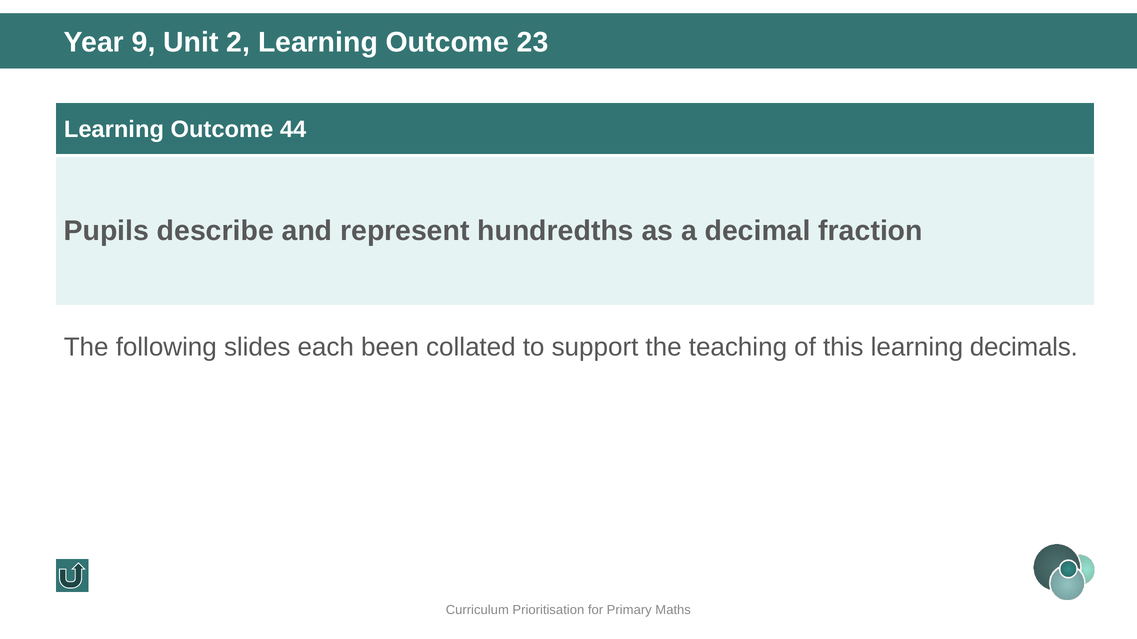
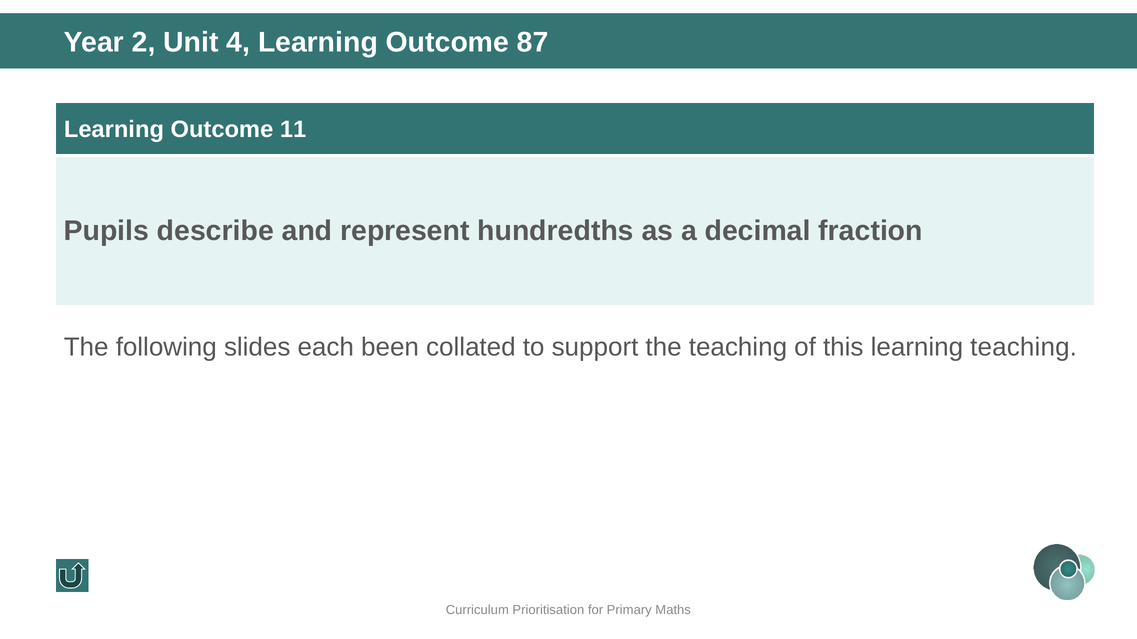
9: 9 -> 2 (144, 42)
2: 2 -> 4 (238, 42)
23: 23 -> 87 (533, 42)
44: 44 -> 11 (293, 129)
learning decimals: decimals -> teaching (1024, 348)
